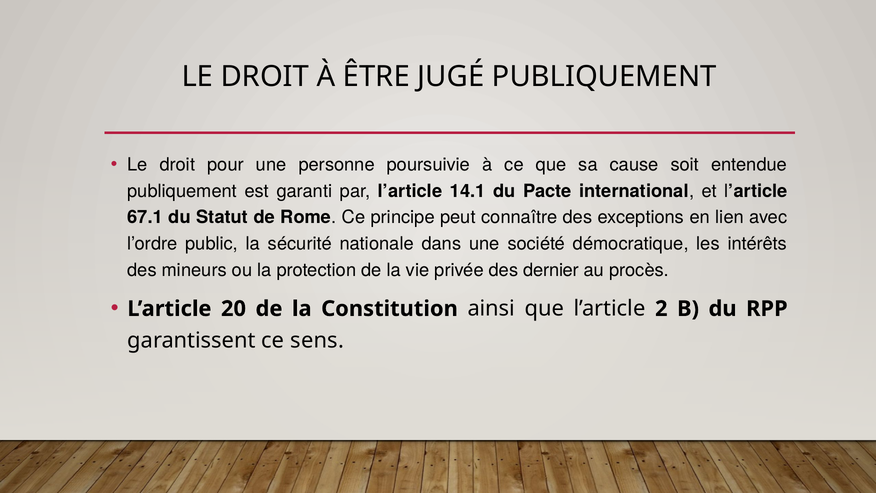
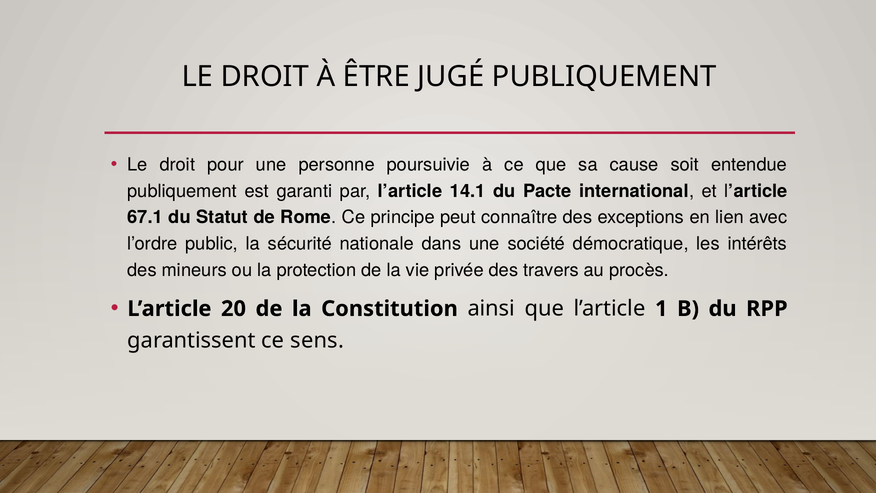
dernier: dernier -> travers (551, 270)
2: 2 -> 1 (661, 309)
